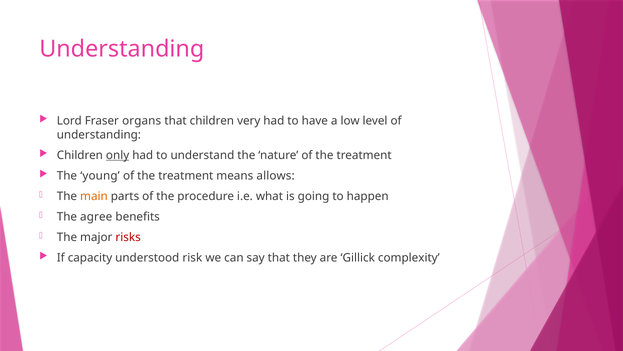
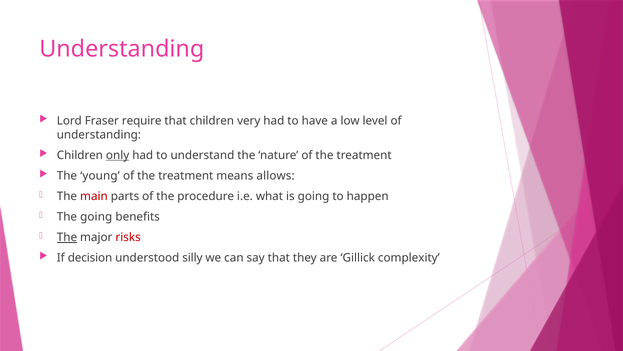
organs: organs -> require (142, 121)
main colour: orange -> red (94, 196)
The agree: agree -> going (96, 217)
The underline: none -> present (67, 237)
capacity: capacity -> decision (90, 258)
risk: risk -> silly (192, 258)
